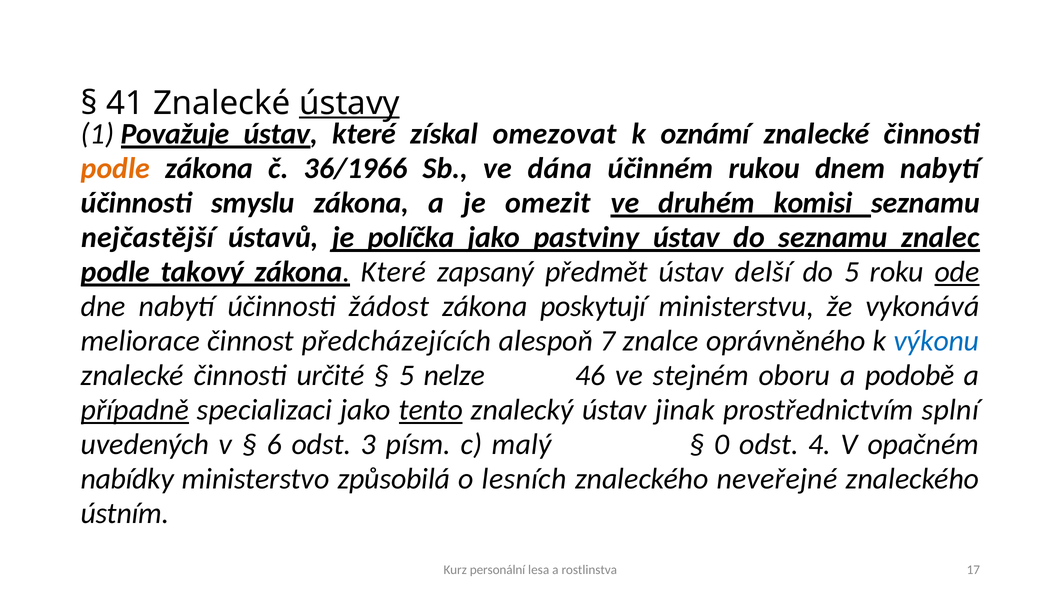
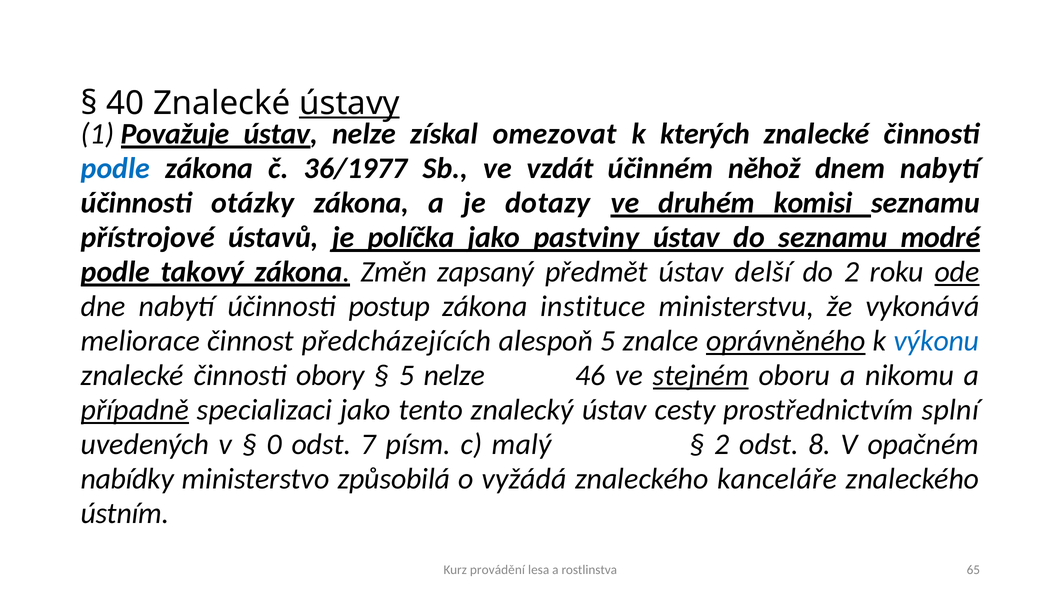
41: 41 -> 40 (125, 103)
ústav které: které -> nelze (364, 134)
oznámí: oznámí -> kterých (705, 134)
podle colour: orange -> blue (115, 169)
36/1966: 36/1966 -> 36/1977 (356, 169)
dána: dána -> vzdát (560, 169)
rukou: rukou -> něhož (764, 169)
smyslu: smyslu -> otázky (253, 203)
omezit: omezit -> dotazy (548, 203)
nejčastější: nejčastější -> přístrojové (148, 238)
znalec: znalec -> modré (941, 238)
zákona Které: Které -> Změn (394, 272)
do 5: 5 -> 2 (852, 272)
žádost: žádost -> postup (389, 307)
poskytují: poskytují -> instituce (593, 307)
alespoň 7: 7 -> 5 (608, 341)
oprávněného underline: none -> present (786, 341)
určité: určité -> obory (331, 375)
stejném underline: none -> present (701, 375)
podobě: podobě -> nikomu (910, 375)
tento underline: present -> none (431, 410)
jinak: jinak -> cesty (685, 410)
6: 6 -> 0 (274, 444)
3: 3 -> 7 (369, 444)
0: 0 -> 2 (722, 444)
4: 4 -> 8 (820, 444)
lesních: lesních -> vyžádá (524, 479)
neveřejné: neveřejné -> kanceláře (777, 479)
personální: personální -> provádění (497, 570)
17: 17 -> 65 (973, 570)
